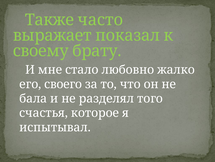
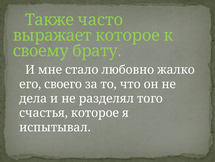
выражает показал: показал -> которое (128, 35)
бала: бала -> дела (33, 98)
